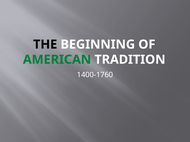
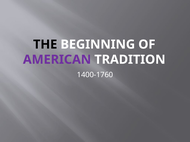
AMERICAN colour: green -> purple (57, 60)
